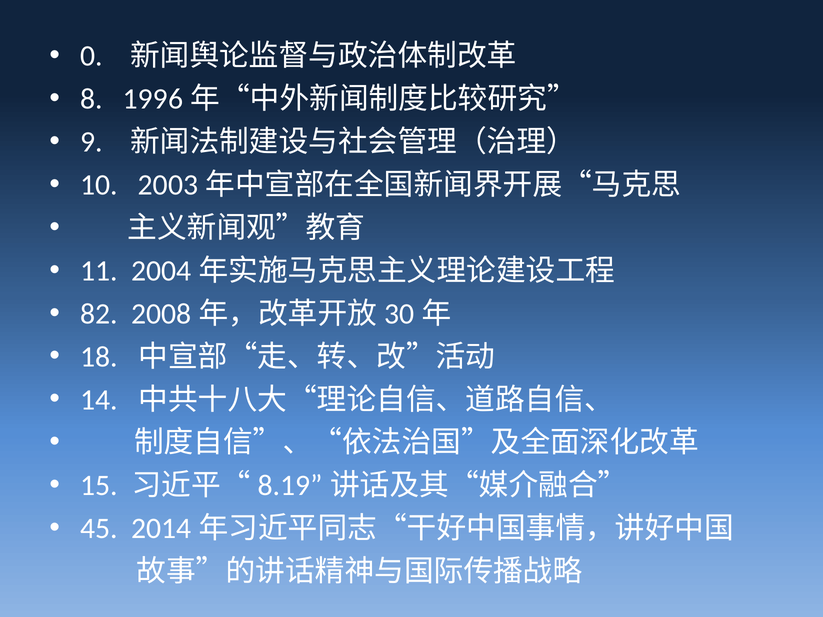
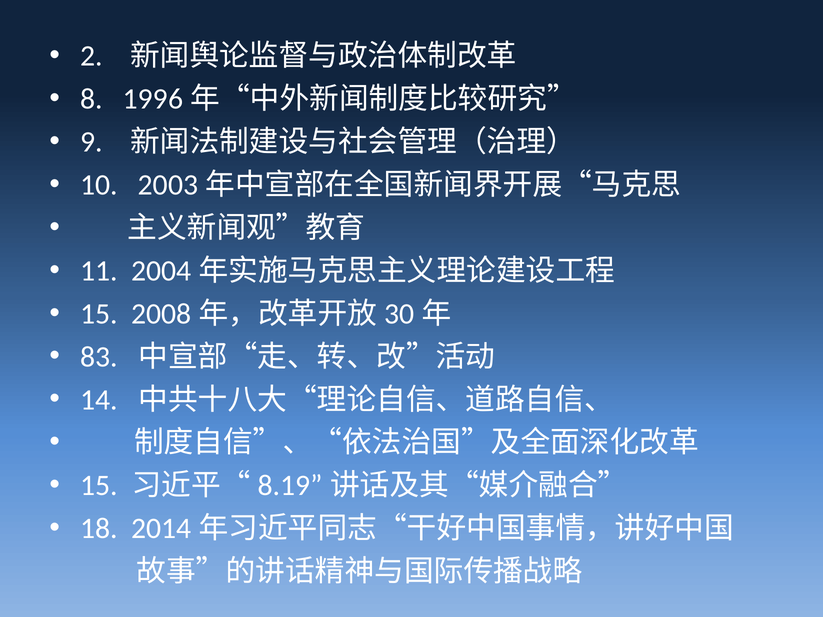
0: 0 -> 2 (91, 56)
82: 82 -> 15 (99, 314)
18: 18 -> 83 (99, 357)
45: 45 -> 18 (99, 529)
